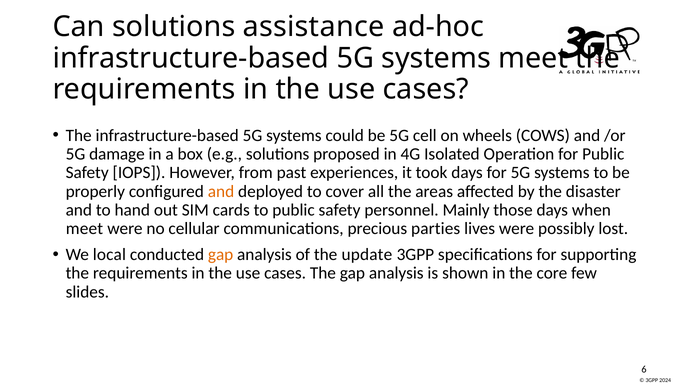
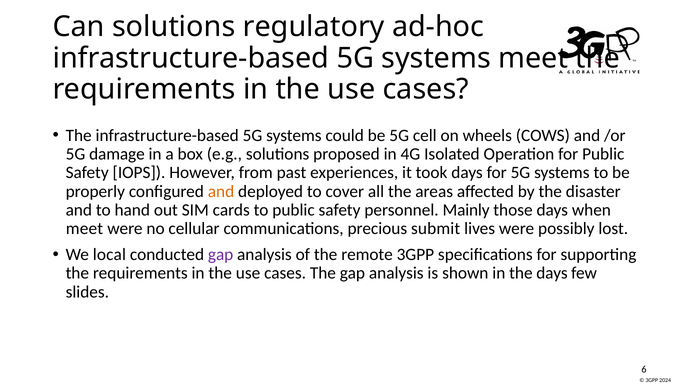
assistance: assistance -> regulatory (314, 27)
parties: parties -> submit (436, 229)
gap colour: orange -> purple (221, 254)
update: update -> remote (367, 254)
the core: core -> days (552, 273)
